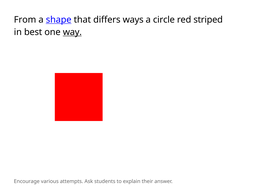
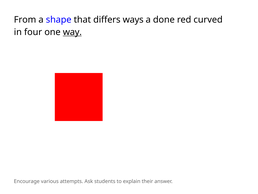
shape underline: present -> none (59, 20)
circle: circle -> done (164, 20)
striped: striped -> curved (208, 20)
best: best -> four (33, 32)
